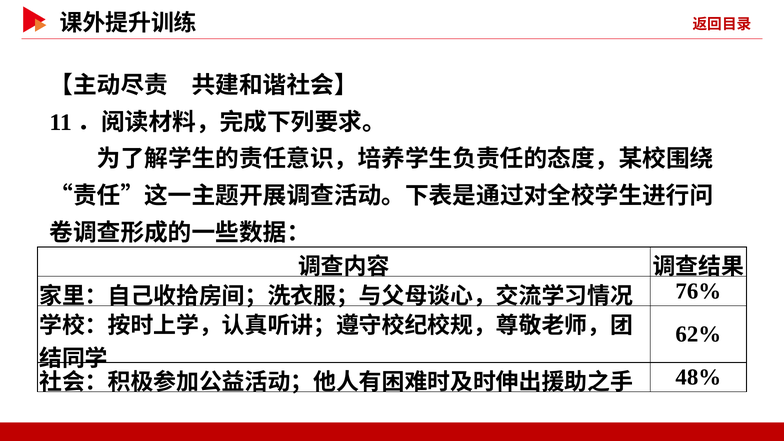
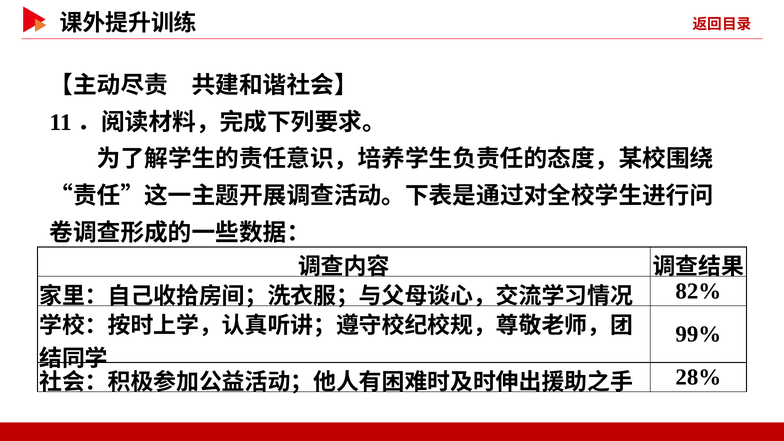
76%: 76% -> 82% (698, 291)
62%: 62% -> 99% (698, 334)
48%: 48% -> 28% (698, 377)
